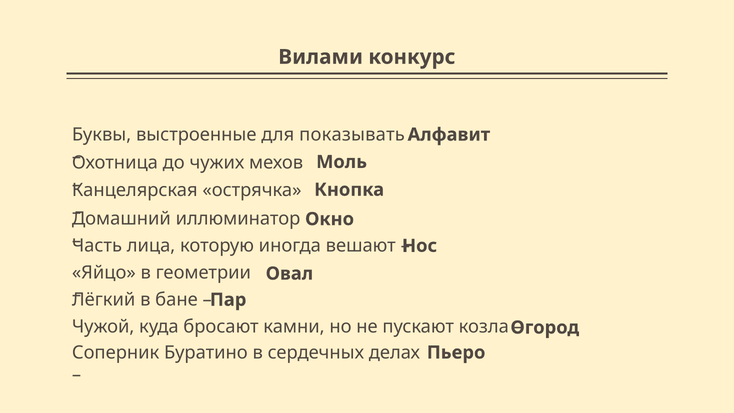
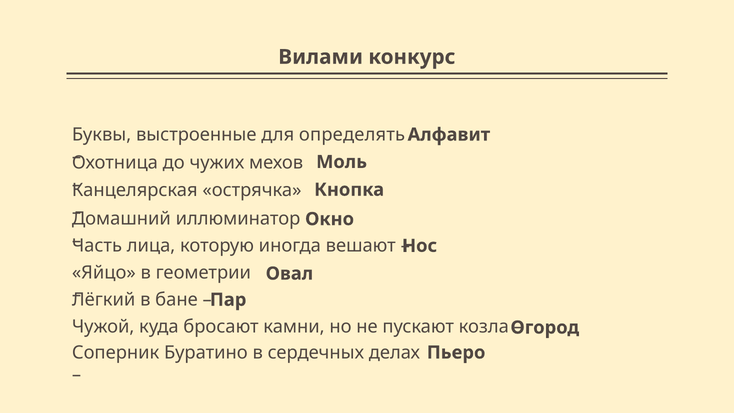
показывать: показывать -> определять (352, 135)
